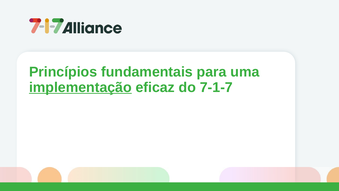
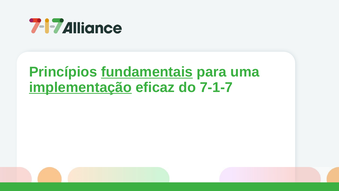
fundamentais underline: none -> present (147, 72)
